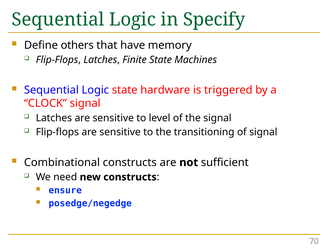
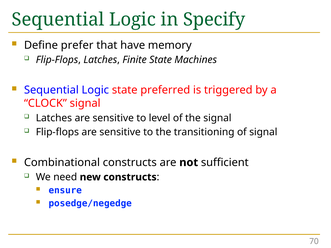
others: others -> prefer (77, 45)
hardware: hardware -> preferred (165, 90)
